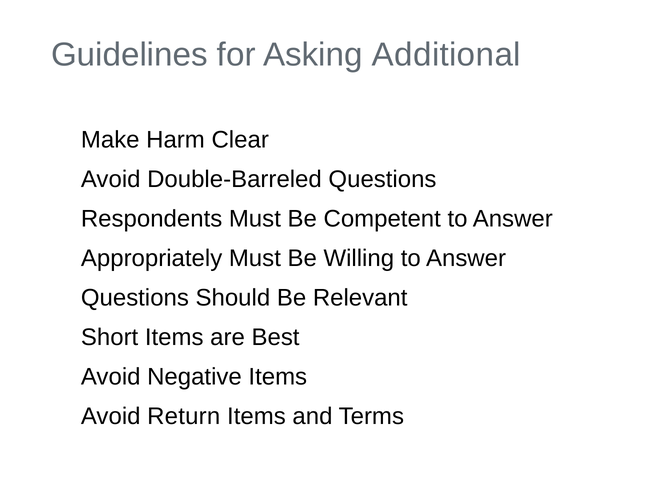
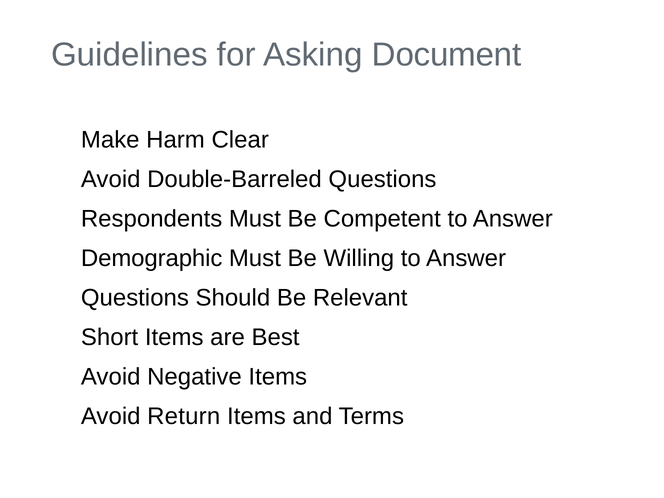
Additional: Additional -> Document (447, 55)
Appropriately: Appropriately -> Demographic (152, 258)
